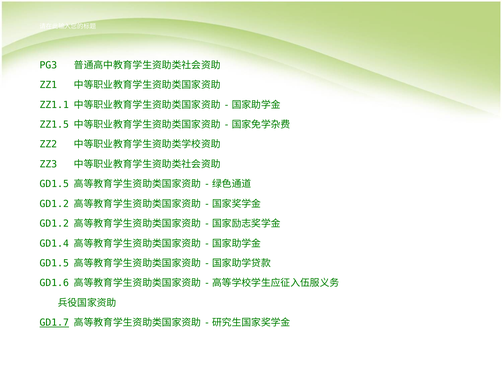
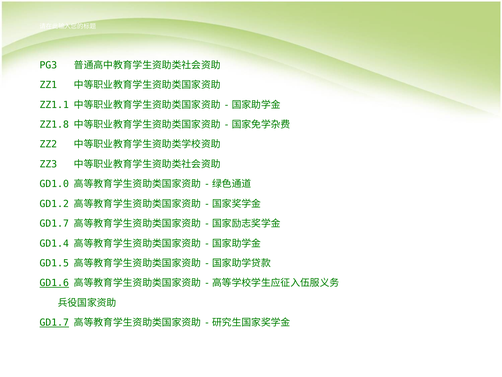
ZZ1.5: ZZ1.5 -> ZZ1.8 (54, 124)
GD1.5: GD1.5 -> GD1.0 (54, 184)
GD1.2: GD1.2 -> GD1.7 (54, 223)
GD1.6 underline: none -> present (54, 283)
